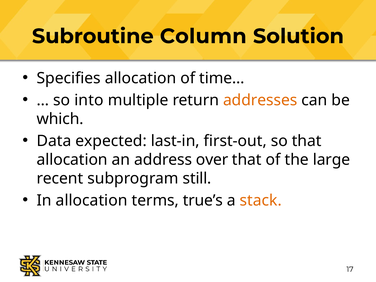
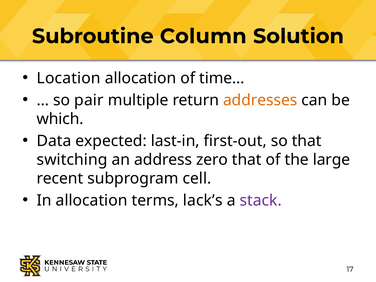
Specifies: Specifies -> Location (69, 78)
into: into -> pair (89, 100)
allocation: allocation -> switching (72, 160)
over: over -> zero (212, 160)
still: still -> cell (197, 178)
true’s: true’s -> lack’s (203, 200)
stack colour: orange -> purple (261, 200)
